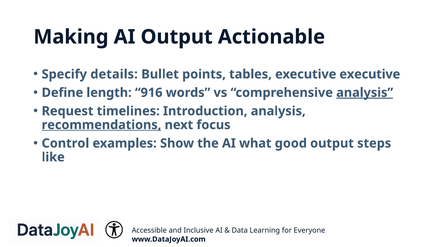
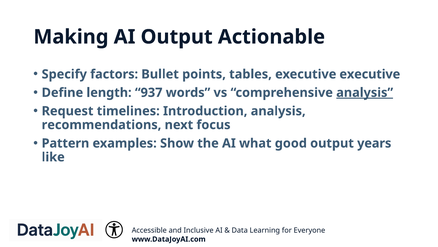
details: details -> factors (114, 74)
916: 916 -> 937 (149, 92)
recommendations underline: present -> none (101, 125)
Control: Control -> Pattern (65, 143)
steps: steps -> years (374, 143)
